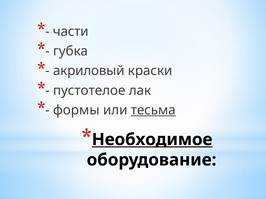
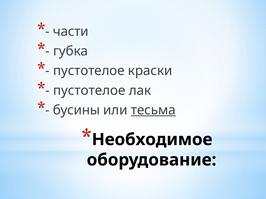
акриловый: акриловый -> пустотелое (89, 71)
формы: формы -> бусины (76, 110)
Необходимое underline: present -> none (152, 140)
